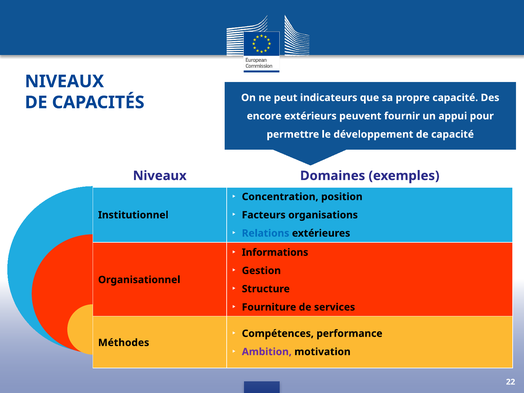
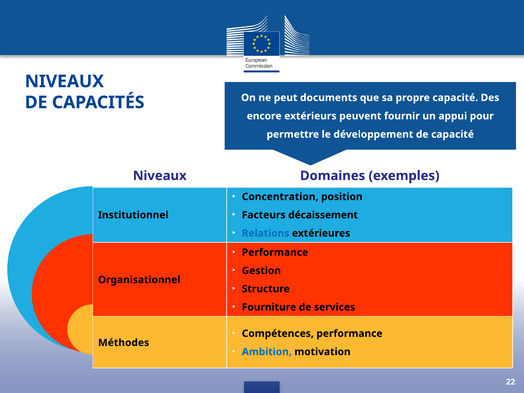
indicateurs: indicateurs -> documents (329, 98)
organisations: organisations -> décaissement (323, 215)
Informations: Informations -> Performance (275, 252)
Ambition colour: purple -> blue (267, 352)
